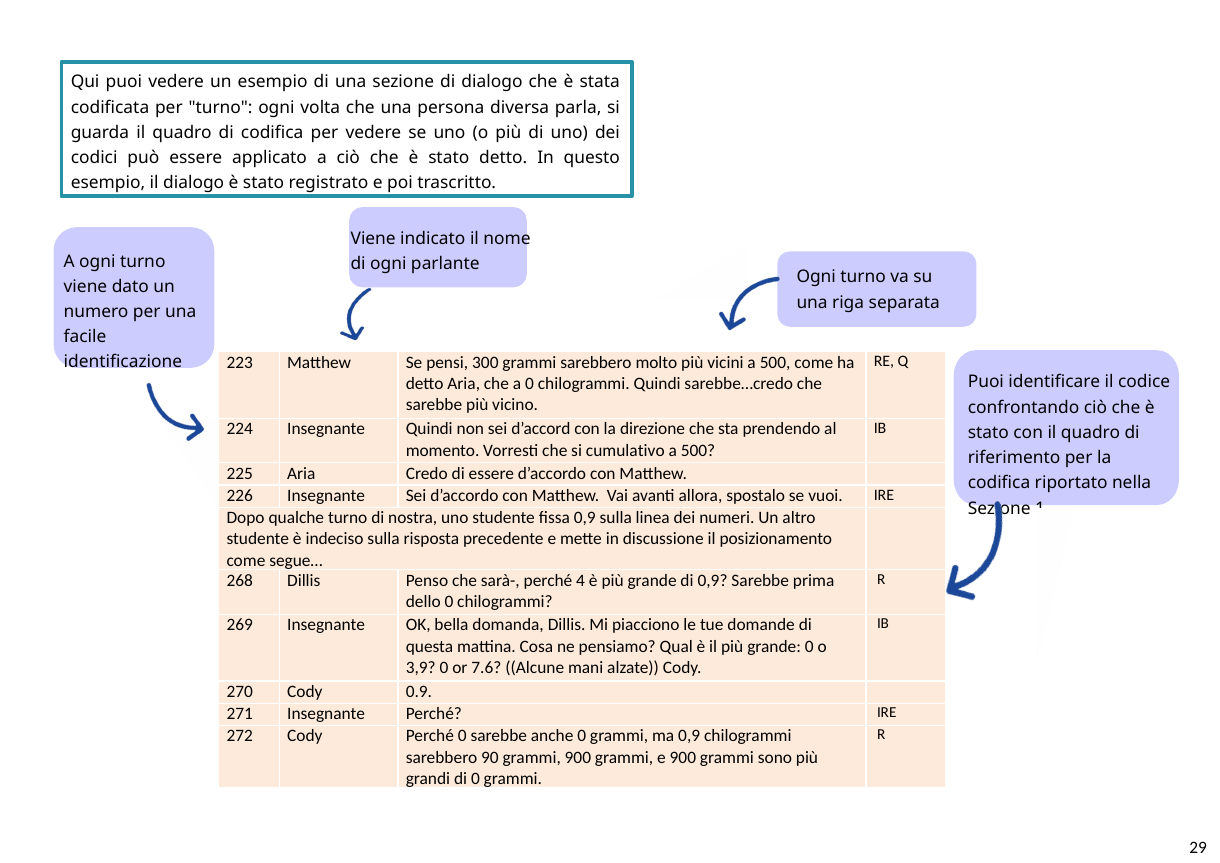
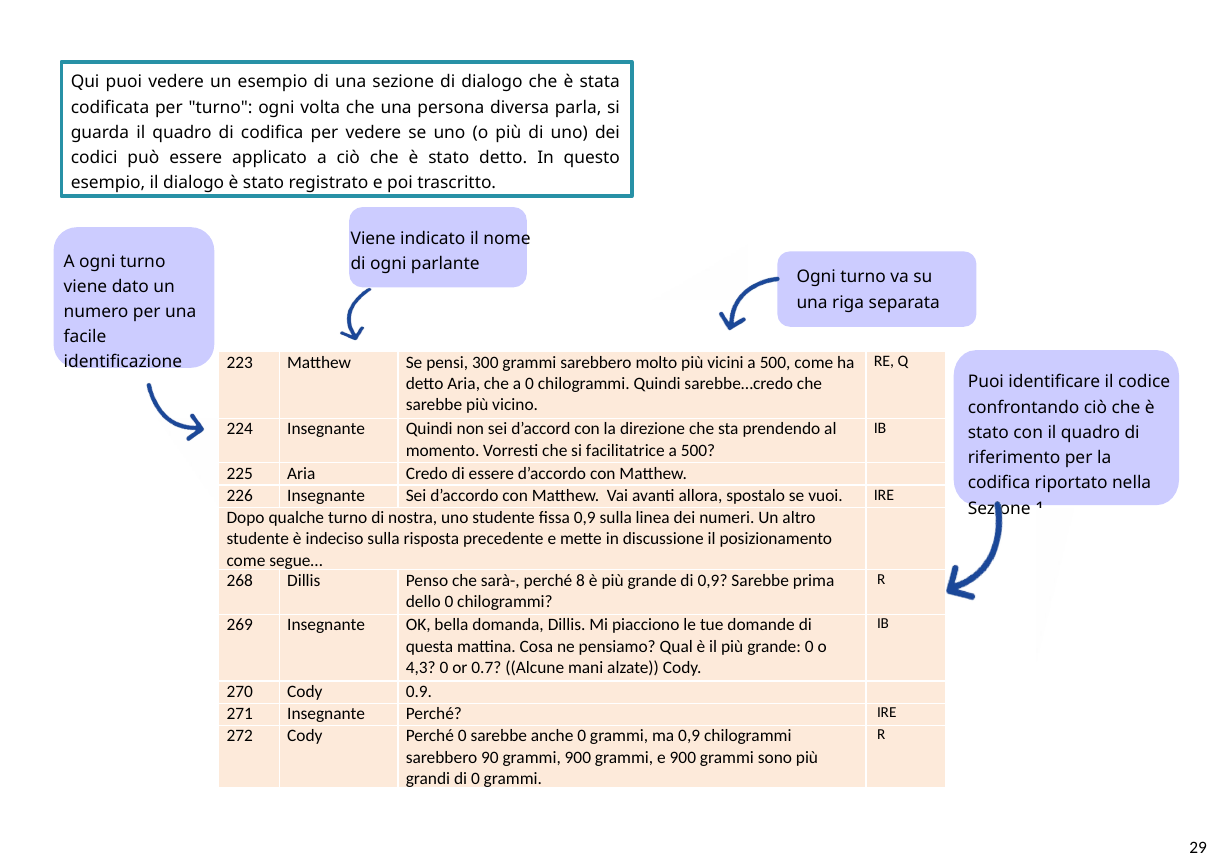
cumulativo: cumulativo -> facilitatrice (625, 450)
4: 4 -> 8 (581, 581)
3,9: 3,9 -> 4,3 (421, 667)
7.6: 7.6 -> 0.7 (486, 667)
